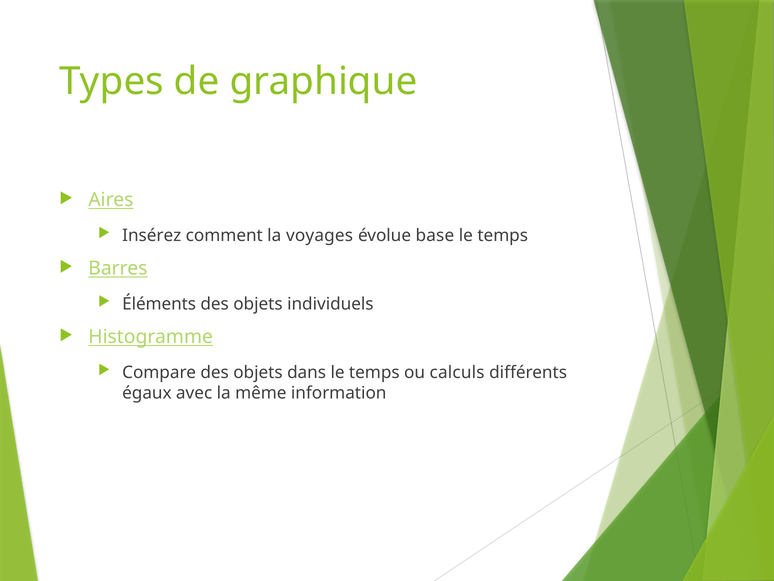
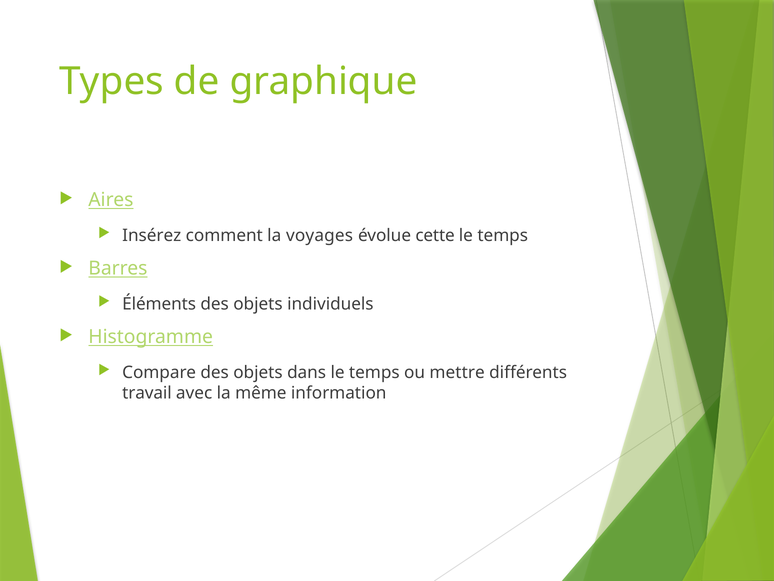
base: base -> cette (435, 235)
calculs: calculs -> mettre (457, 372)
égaux: égaux -> travail (147, 393)
